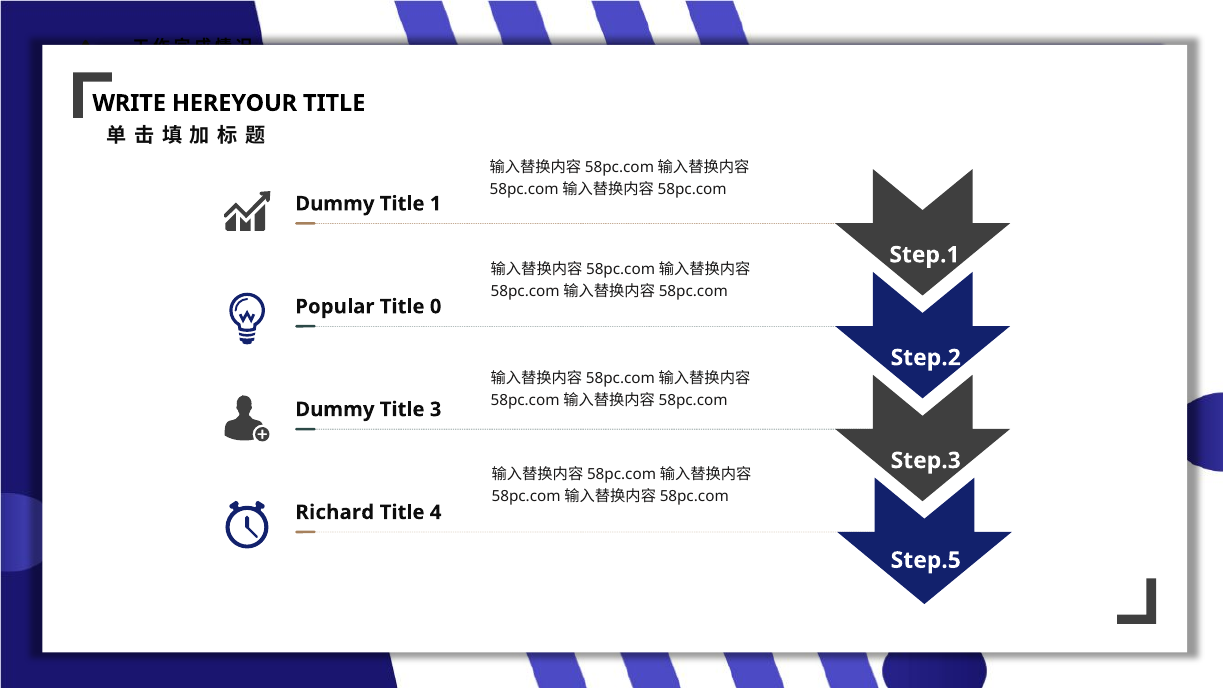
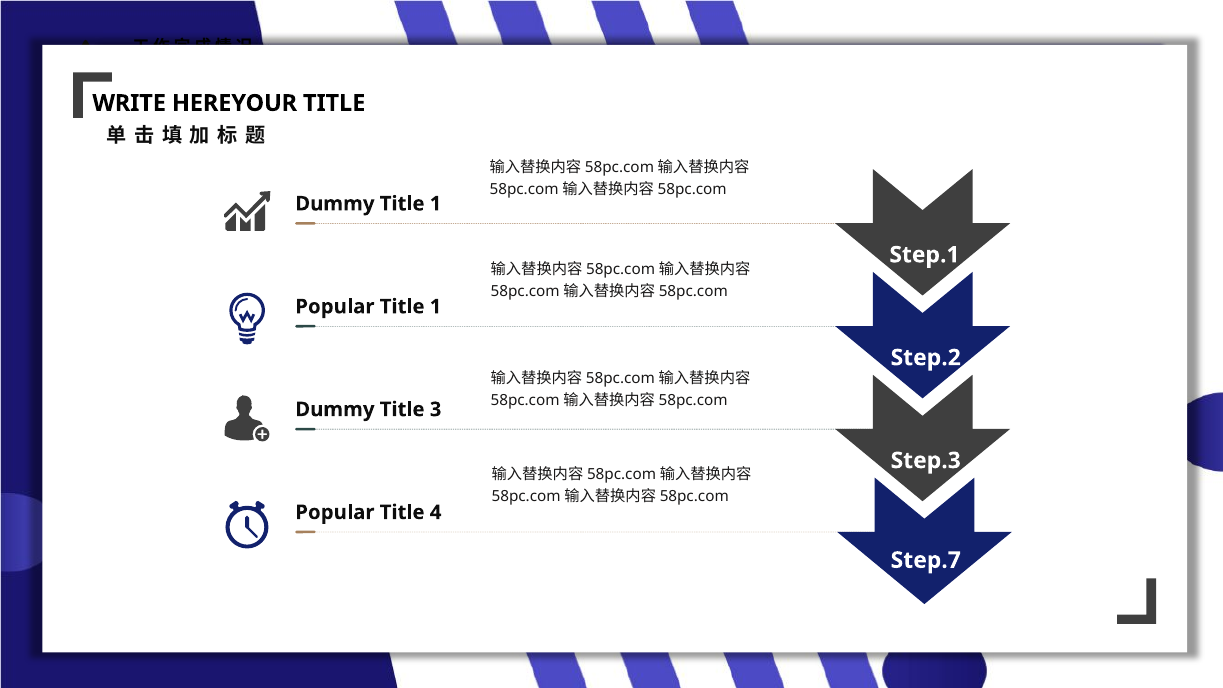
0: 0 -> 1 (436, 307)
Richard: Richard -> Popular (335, 512)
Step.5: Step.5 -> Step.7 (926, 560)
